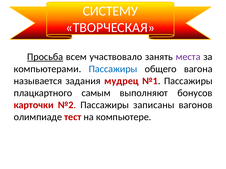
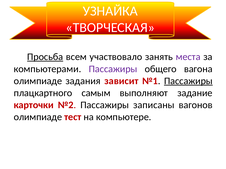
СИСТЕМУ: СИСТЕМУ -> УЗНАЙКА (110, 11)
Пассажиры colour: blue -> purple (113, 69)
называется: называется -> олимпиаде (38, 81)
мудрец: мудрец -> зависит (121, 81)
Пассажиры underline: none -> present (188, 81)
бонусов: бонусов -> задание (195, 93)
